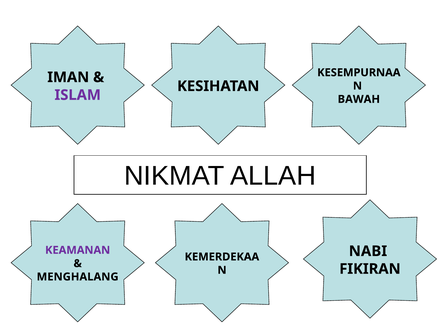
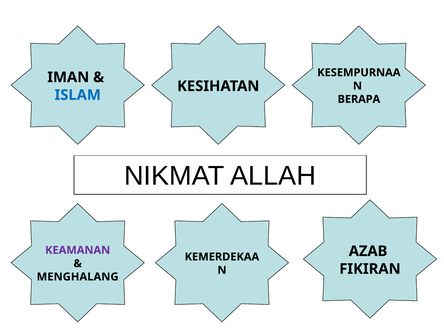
ISLAM colour: purple -> blue (78, 95)
BAWAH: BAWAH -> BERAPA (359, 99)
NABI: NABI -> AZAB (368, 251)
